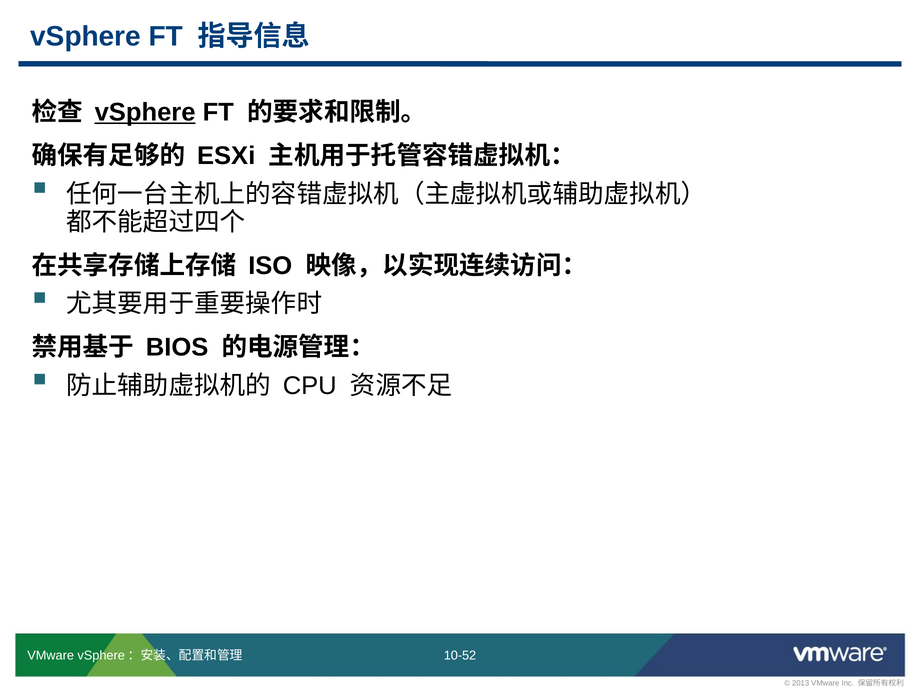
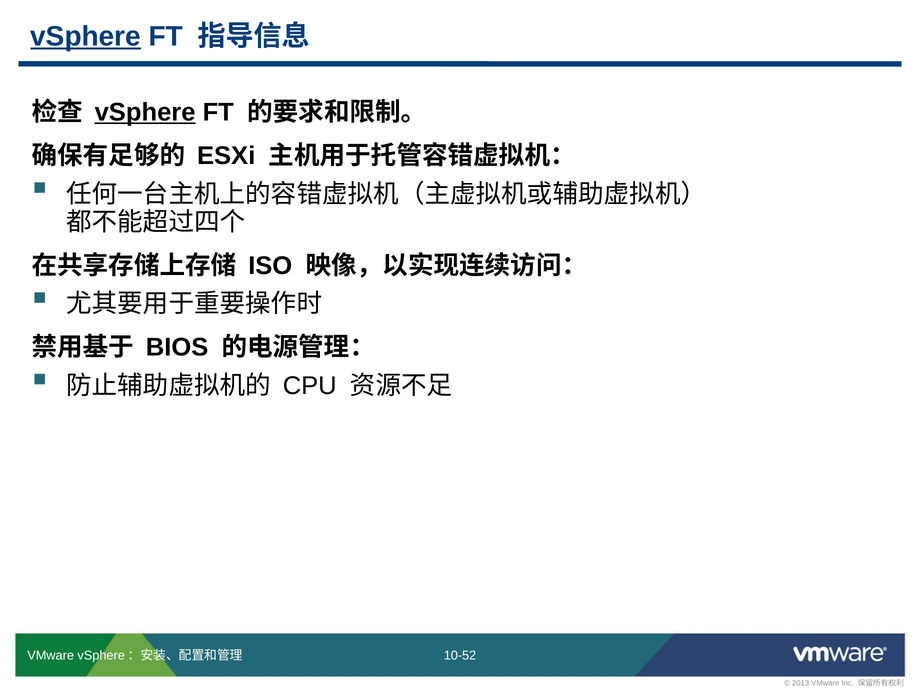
vSphere underline: none -> present (86, 36)
